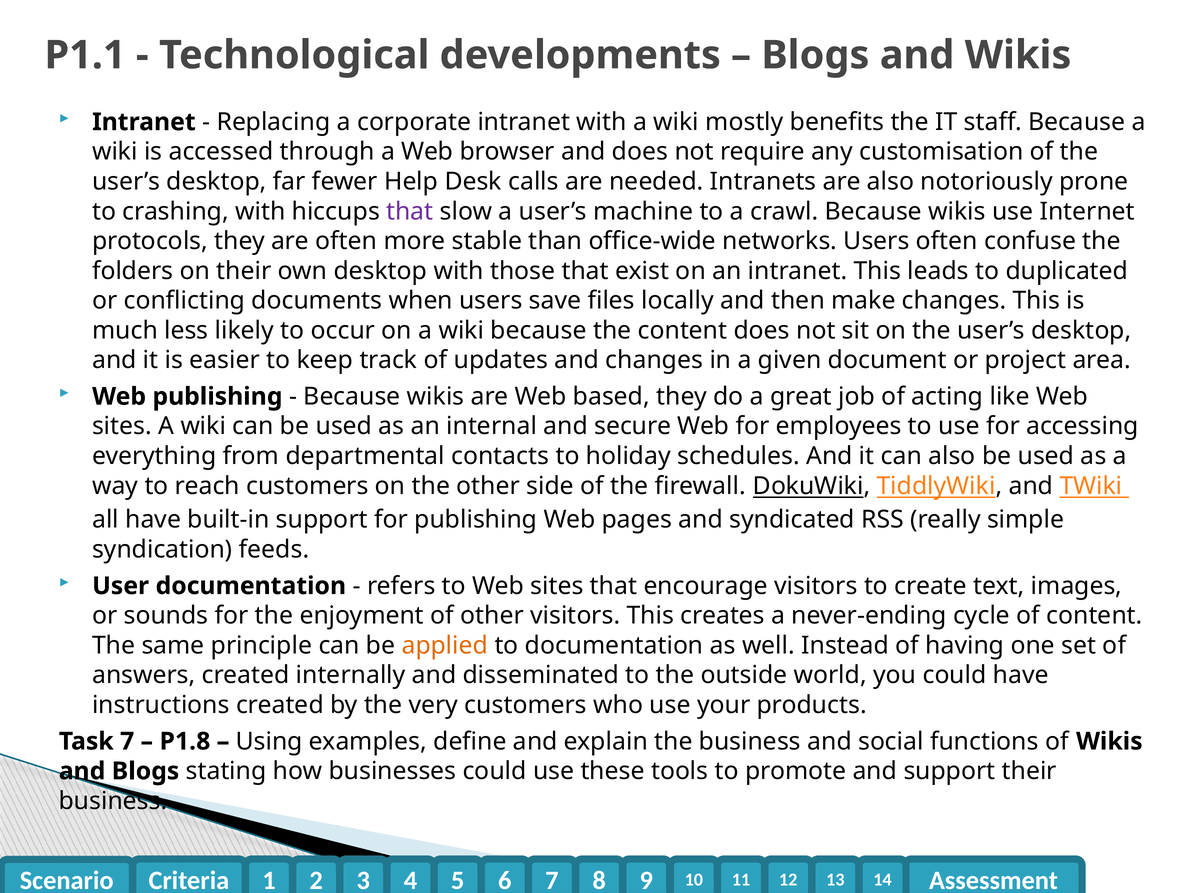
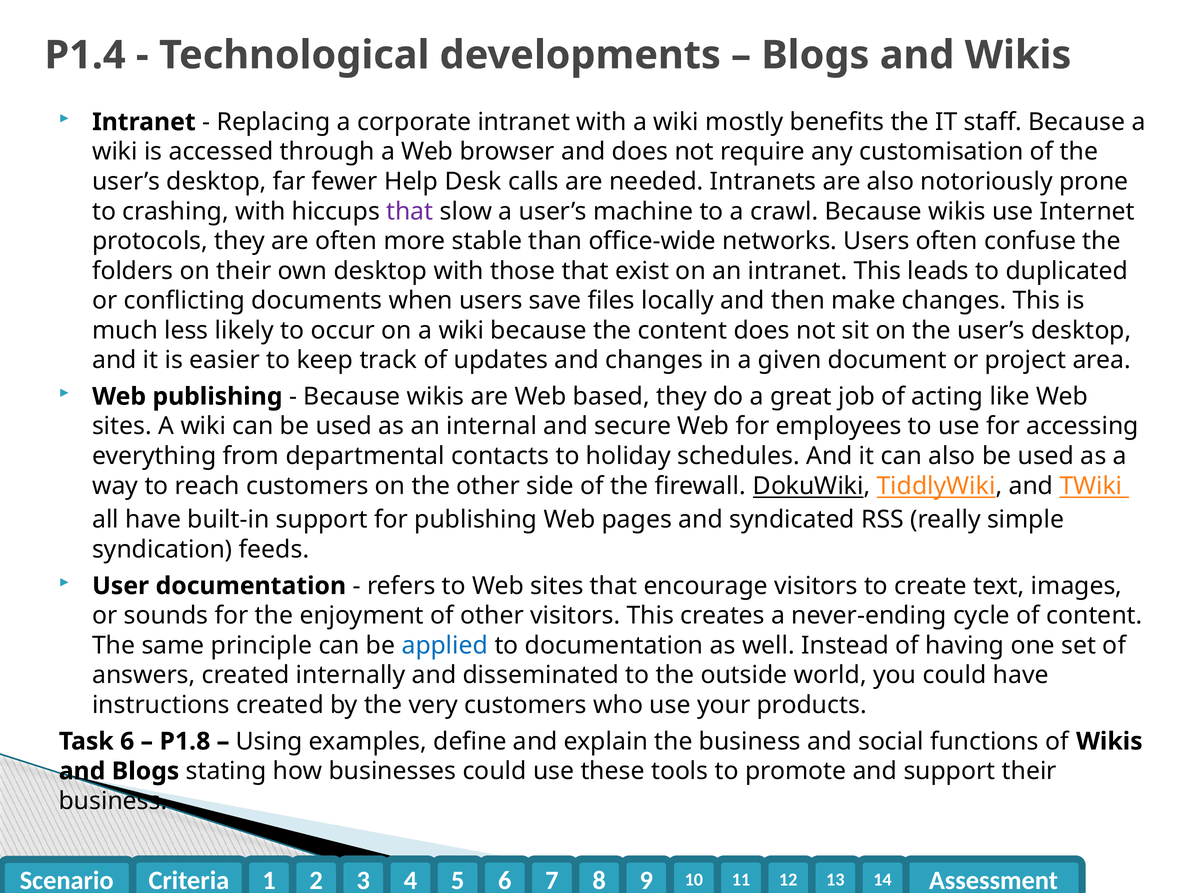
P1.1: P1.1 -> P1.4 (85, 55)
applied colour: orange -> blue (445, 646)
Task 7: 7 -> 6 (127, 742)
